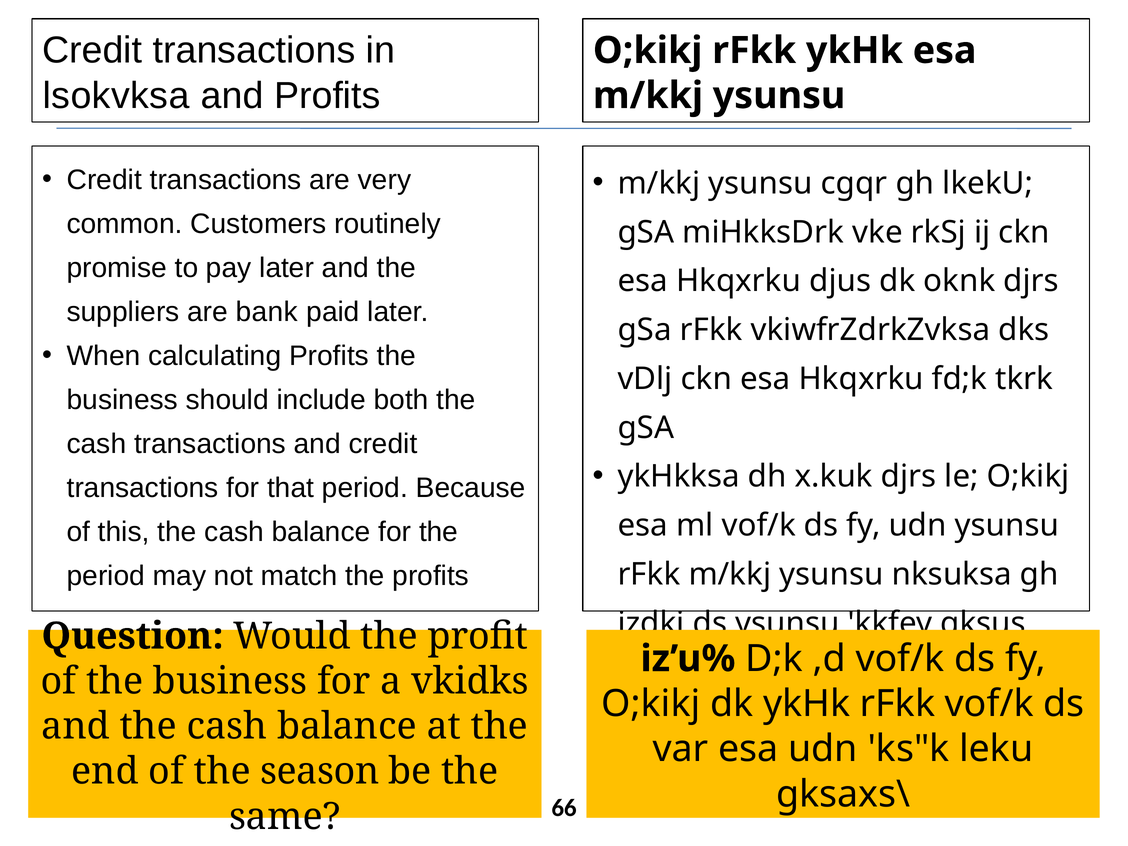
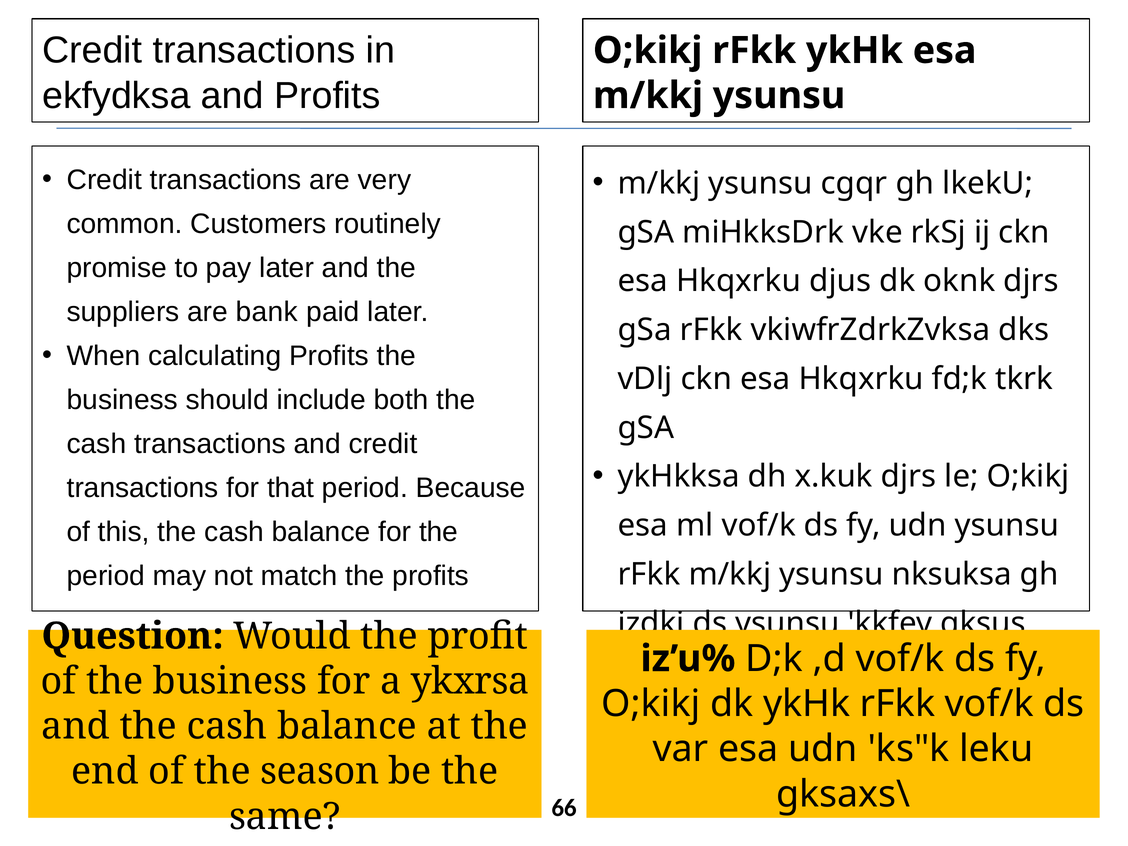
lsokvksa: lsokvksa -> ekfydksa (116, 96)
vkidks: vkidks -> ykxrsa (470, 681)
